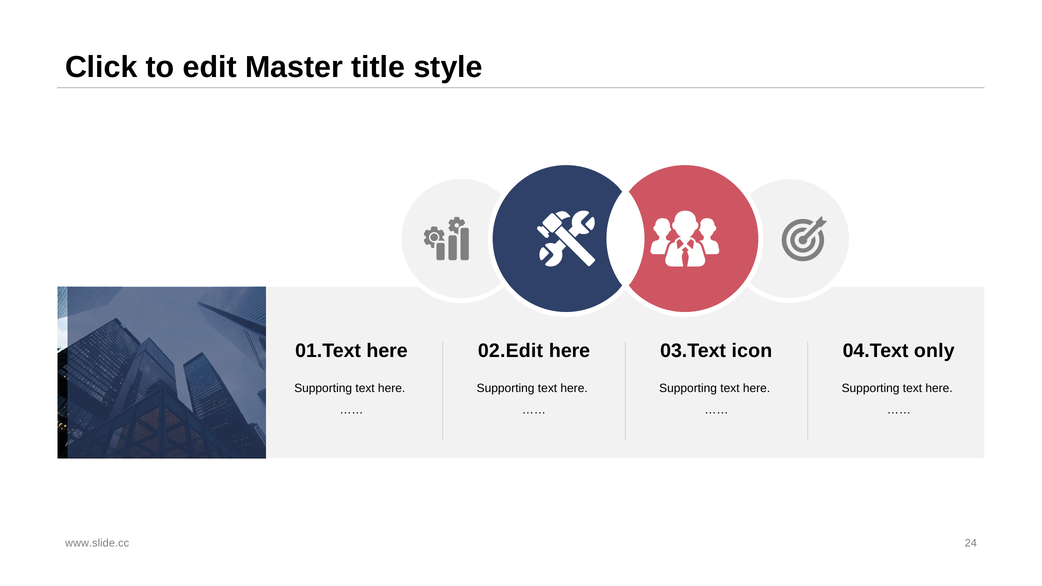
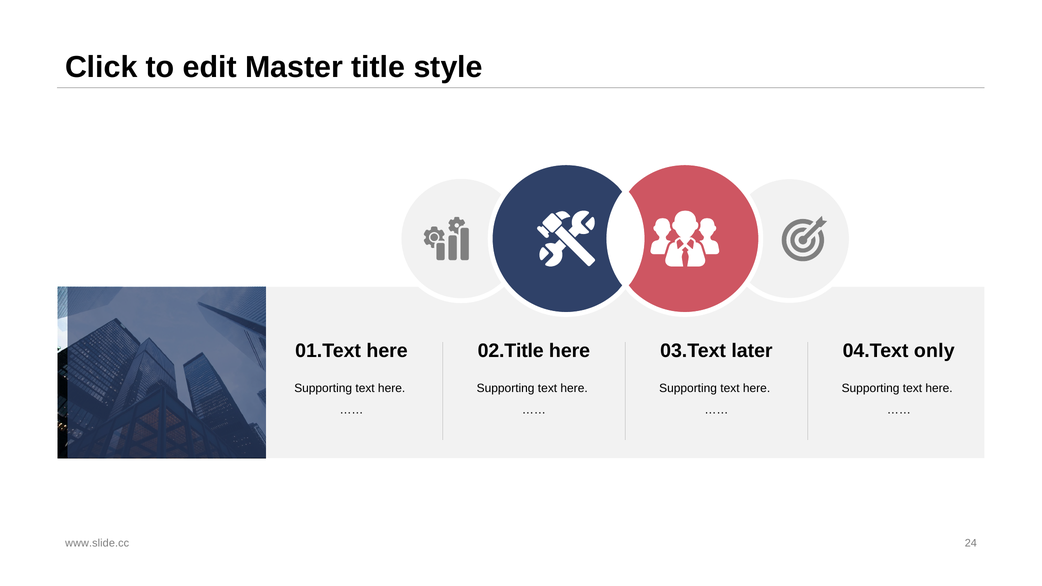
02.Edit: 02.Edit -> 02.Title (511, 351)
icon: icon -> later (752, 351)
